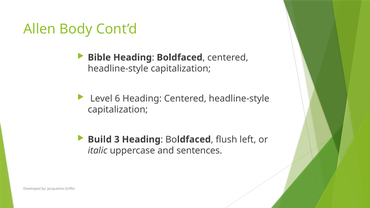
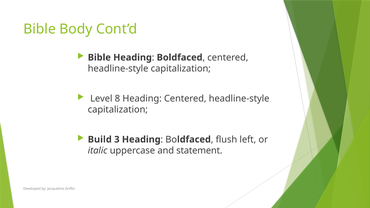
Allen: Allen -> Bible (40, 29)
6: 6 -> 8 (117, 99)
sentences: sentences -> statement (199, 151)
